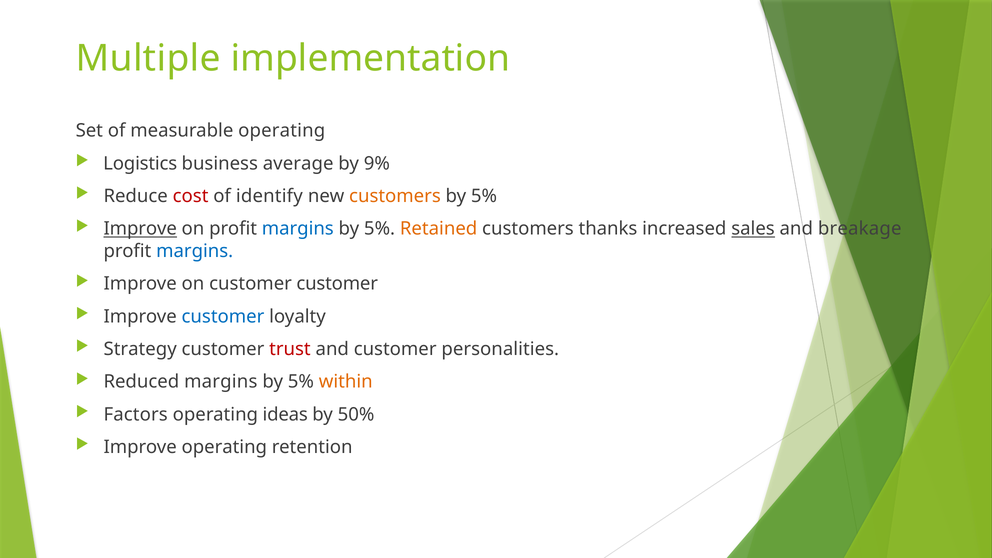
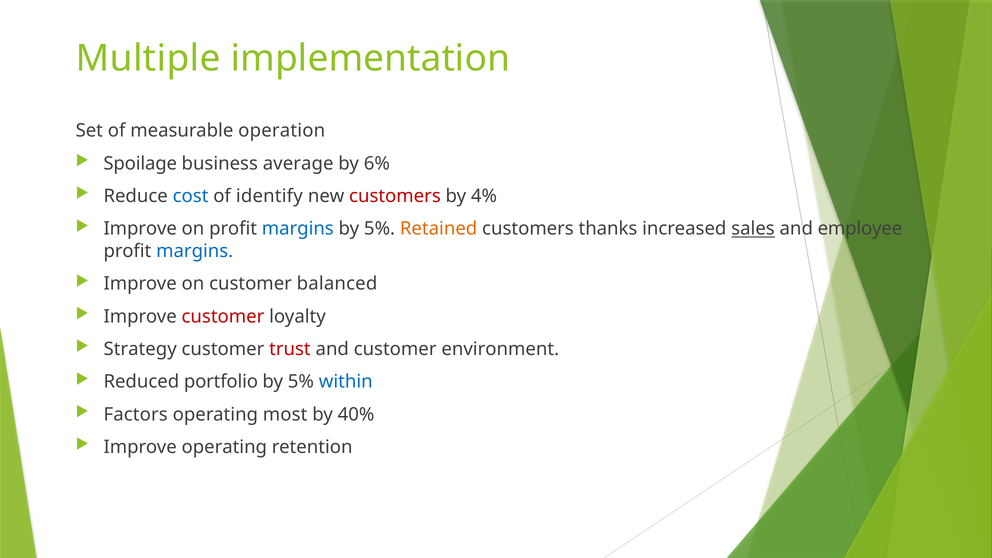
measurable operating: operating -> operation (282, 131)
Logistics: Logistics -> Spoilage (140, 164)
9%: 9% -> 6% (377, 164)
cost colour: red -> blue (191, 196)
customers colour: orange -> red (395, 196)
5%: 5% -> 4% (484, 196)
Improve underline: present -> none (140, 229)
breakage: breakage -> employee (860, 229)
customer customer: customer -> balanced (337, 284)
customer colour: blue -> red (223, 316)
personalities: personalities -> environment (500, 349)
Reduced margins: margins -> portfolio (221, 382)
within colour: orange -> blue (346, 382)
ideas: ideas -> most (285, 414)
50%: 50% -> 40% (356, 414)
